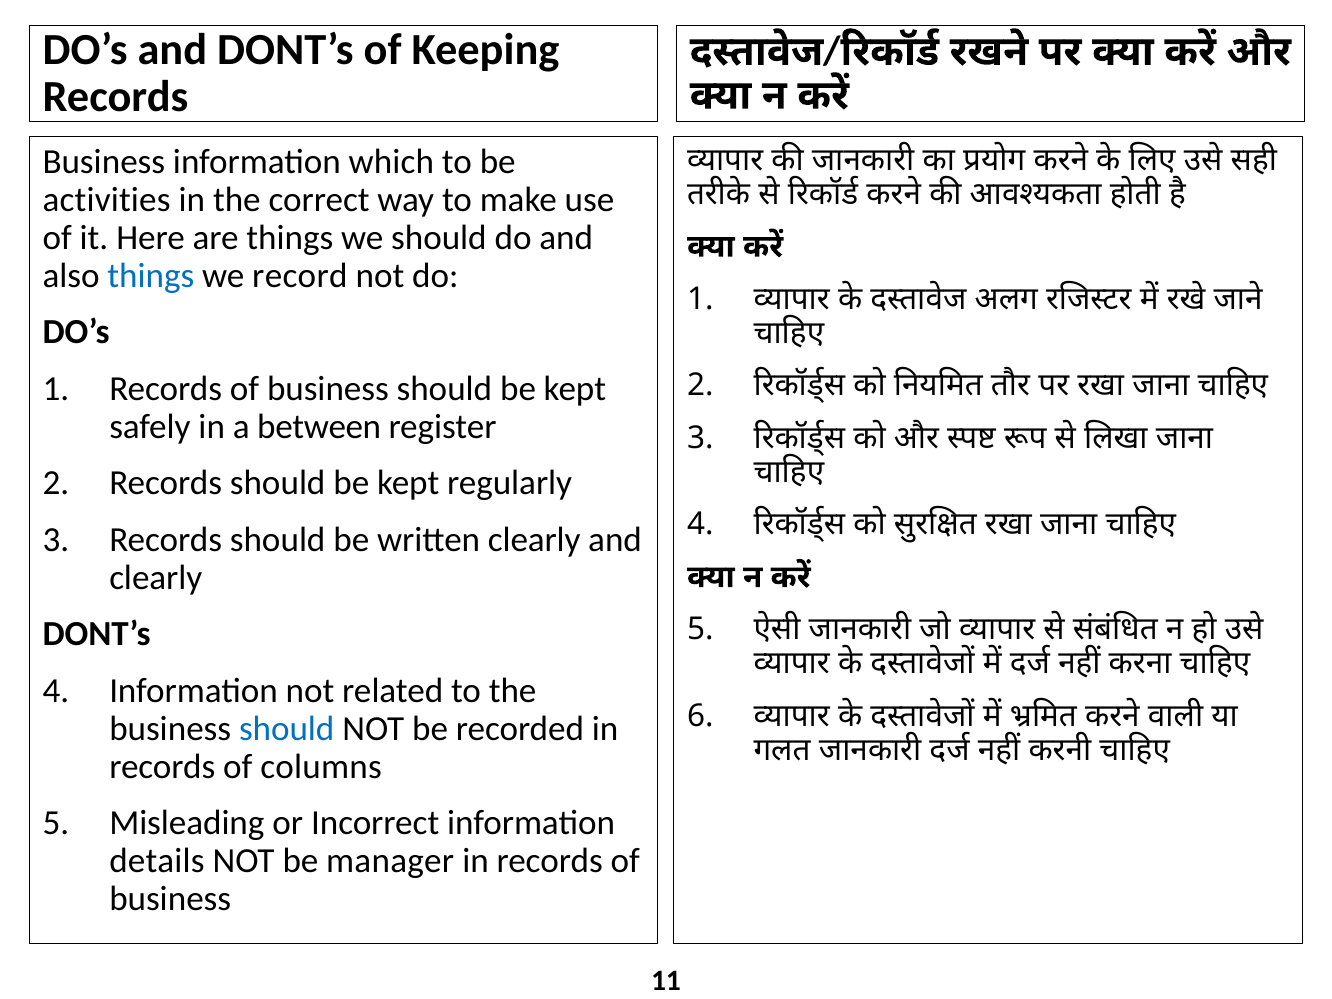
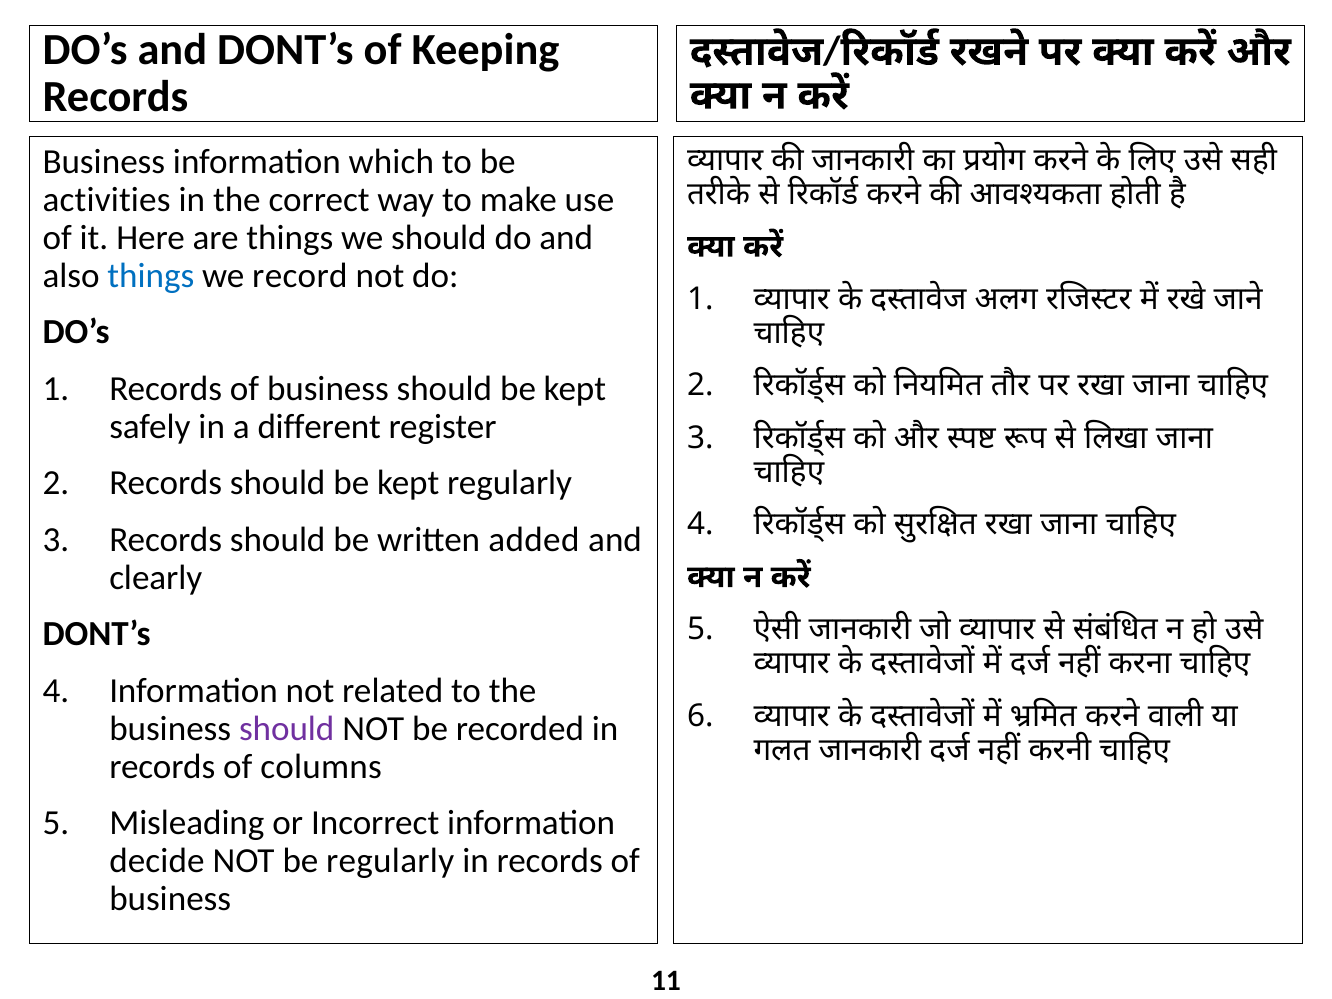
between: between -> different (319, 427)
written clearly: clearly -> added (534, 540)
should colour: blue -> purple (287, 729)
details: details -> decide (157, 861)
be manager: manager -> regularly (390, 861)
